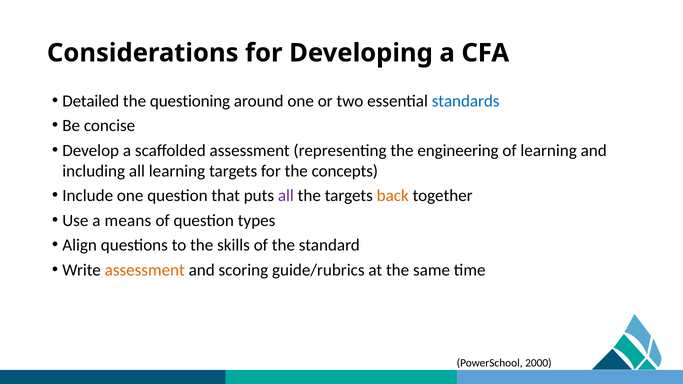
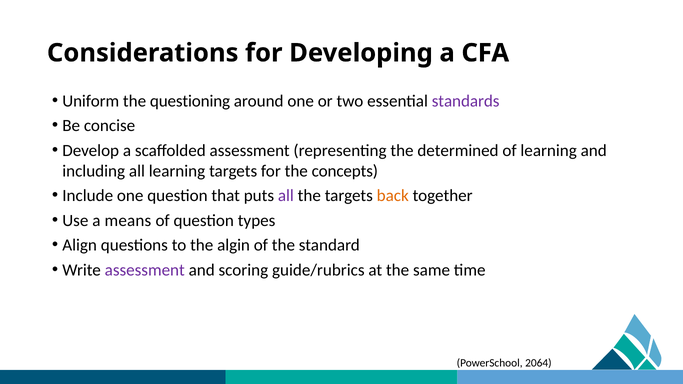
Detailed: Detailed -> Uniform (91, 101)
standards colour: blue -> purple (466, 101)
engineering: engineering -> determined (458, 151)
skills: skills -> algin (234, 245)
assessment colour: orange -> purple (145, 270)
2000: 2000 -> 2064 (538, 363)
